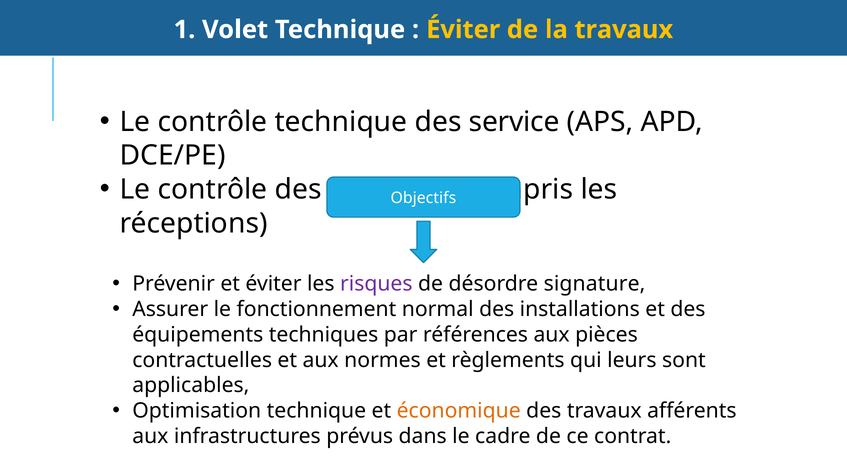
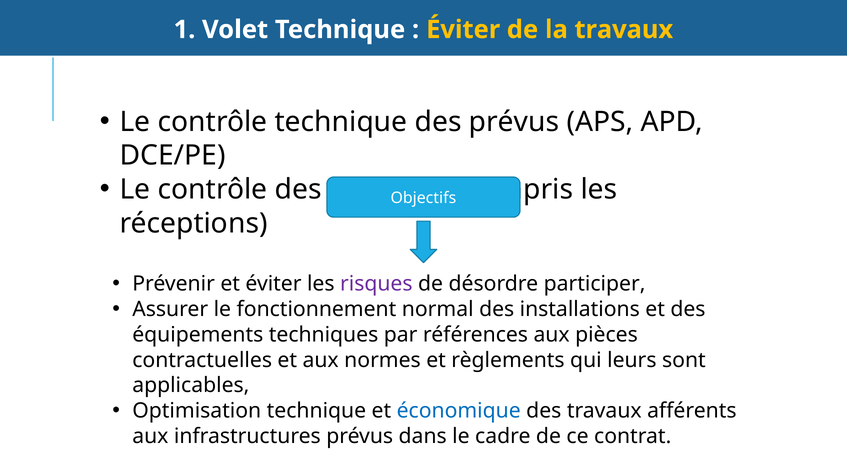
des service: service -> prévus (514, 122)
signature: signature -> participer (595, 284)
économique colour: orange -> blue (459, 411)
